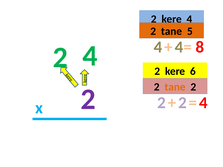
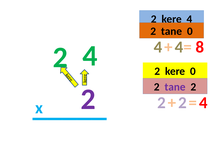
tane 5: 5 -> 0 (190, 31)
kere 6: 6 -> 0 (193, 71)
tane colour: orange -> purple (175, 87)
